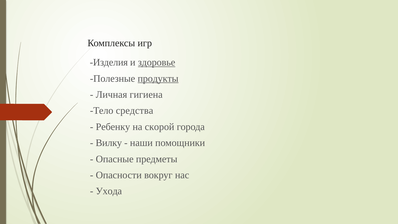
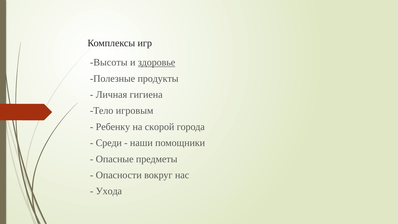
Изделия: Изделия -> Высоты (109, 62)
продукты underline: present -> none (158, 78)
средства: средства -> игровым (135, 111)
Вилку: Вилку -> Среди (109, 143)
